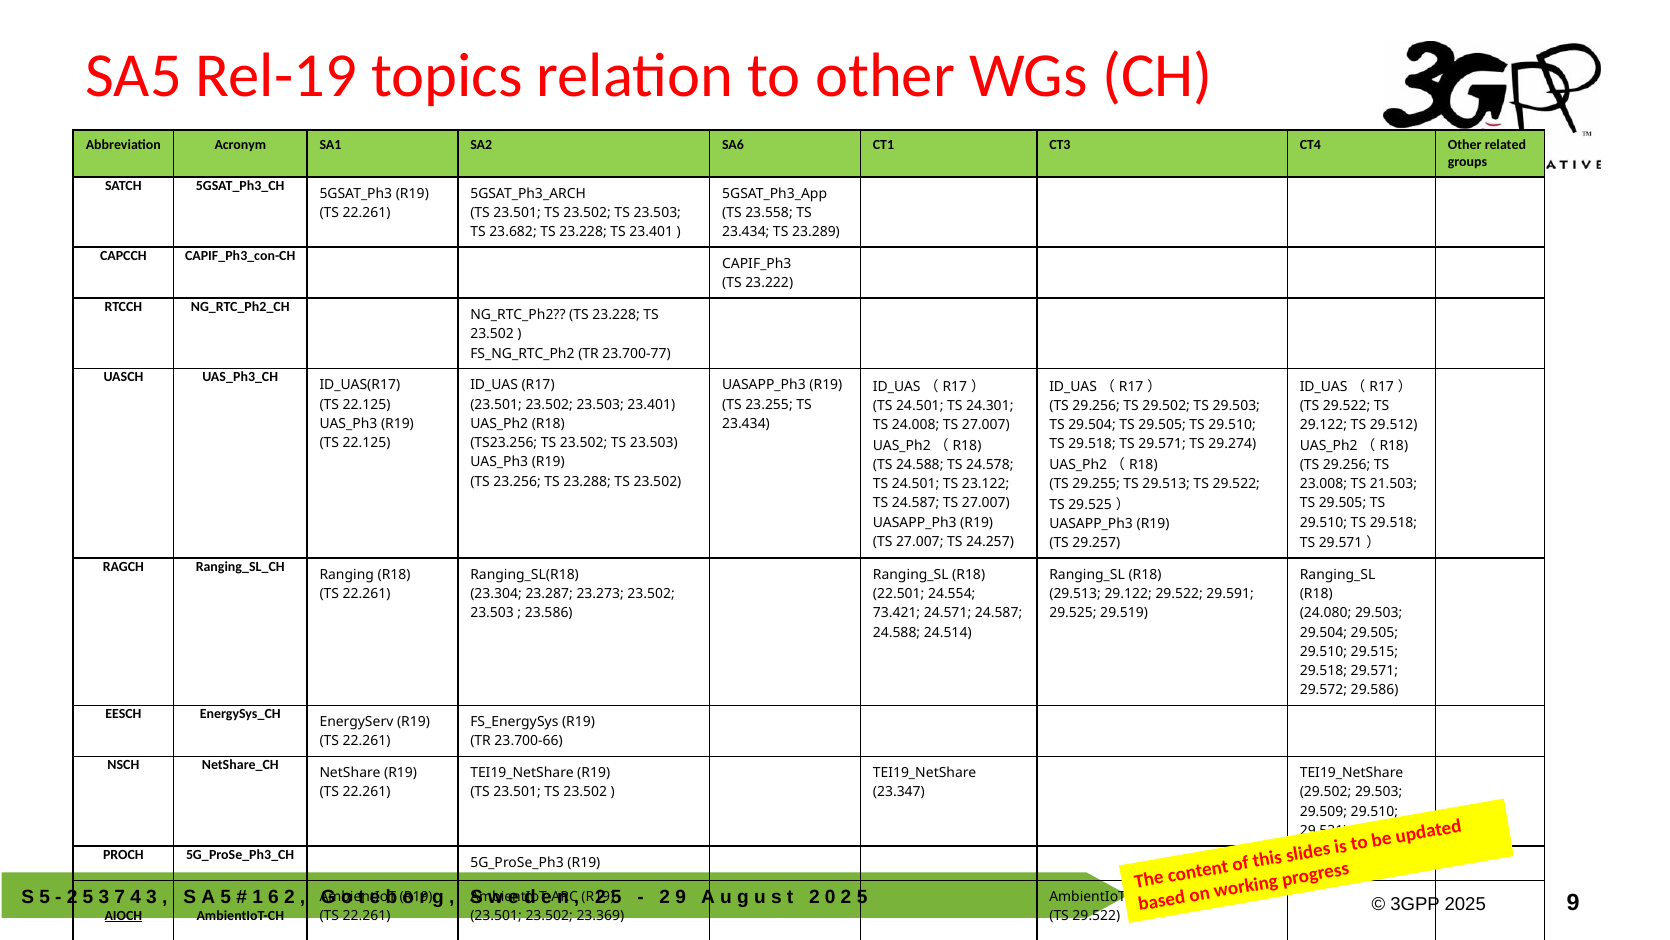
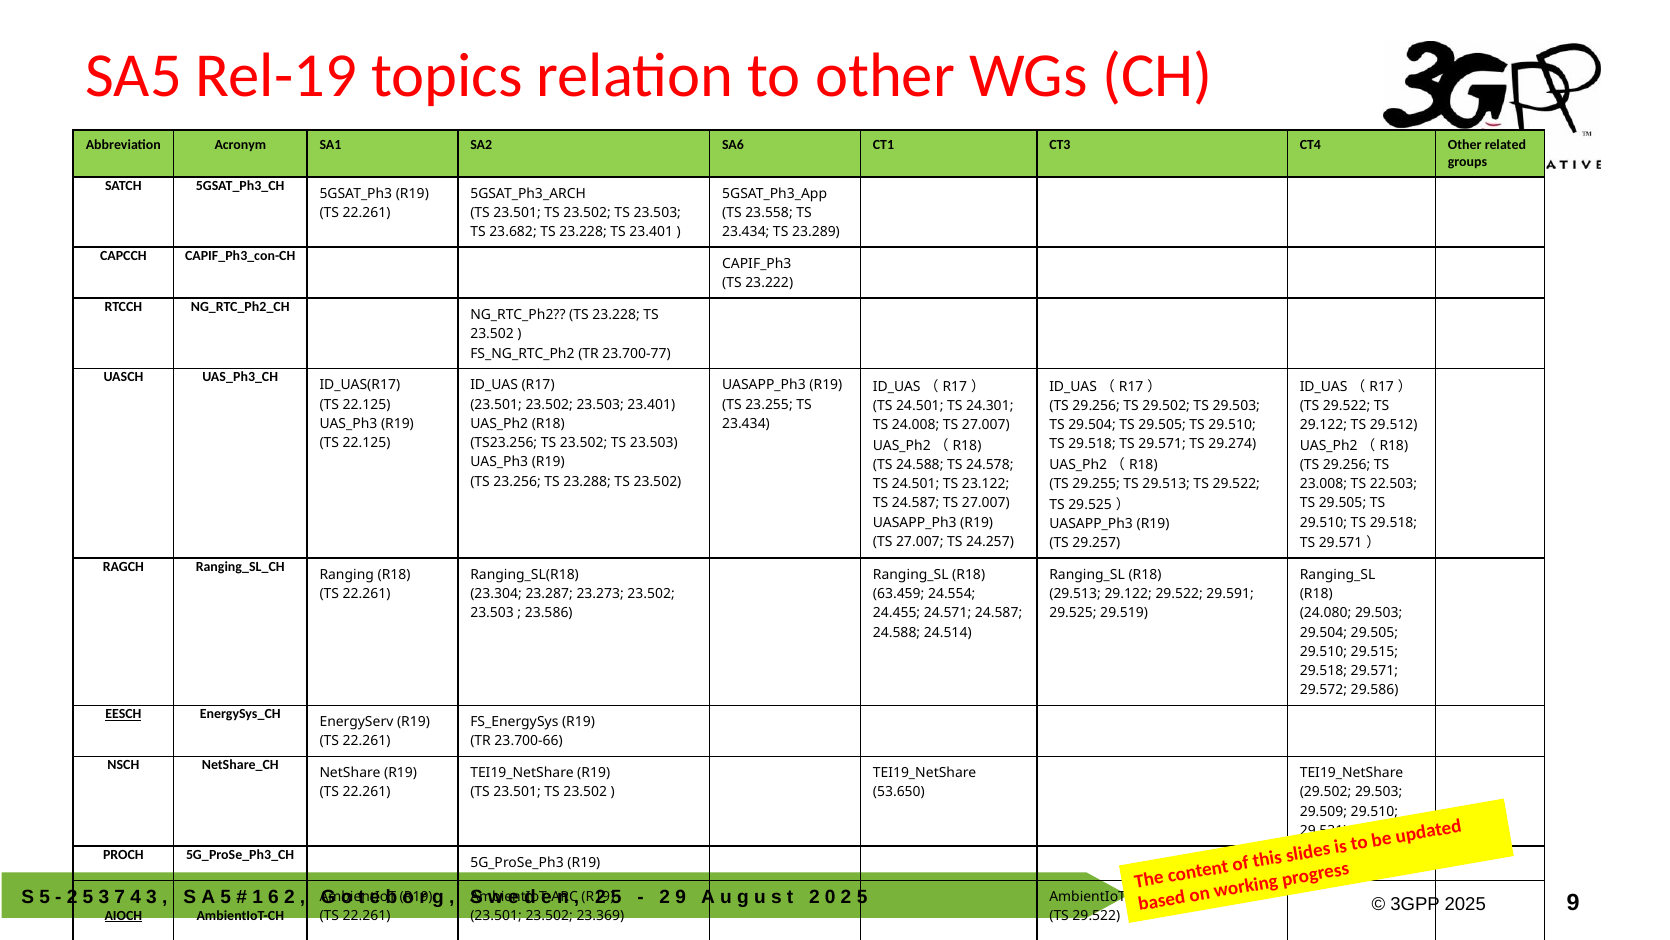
21.503: 21.503 -> 22.503 (1393, 484)
22.501: 22.501 -> 63.459 (899, 594)
73.421: 73.421 -> 24.455 (897, 613)
EESCH underline: none -> present (123, 714)
23.347: 23.347 -> 53.650 (899, 792)
